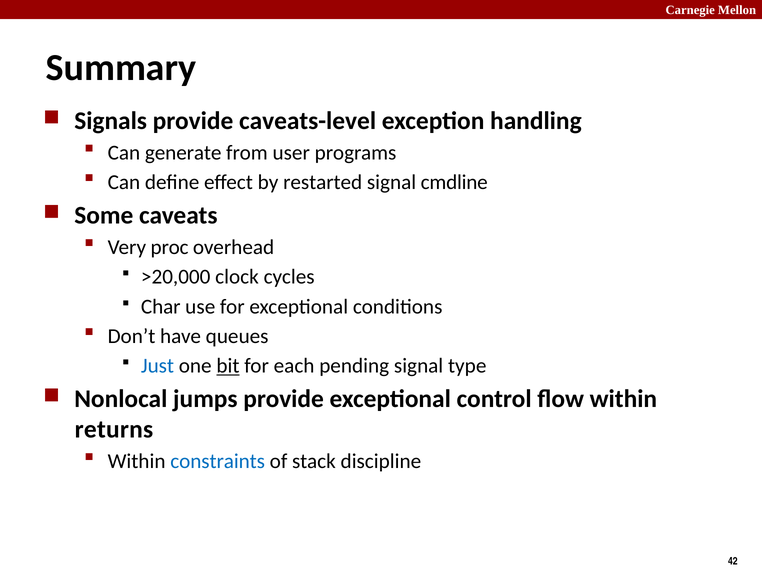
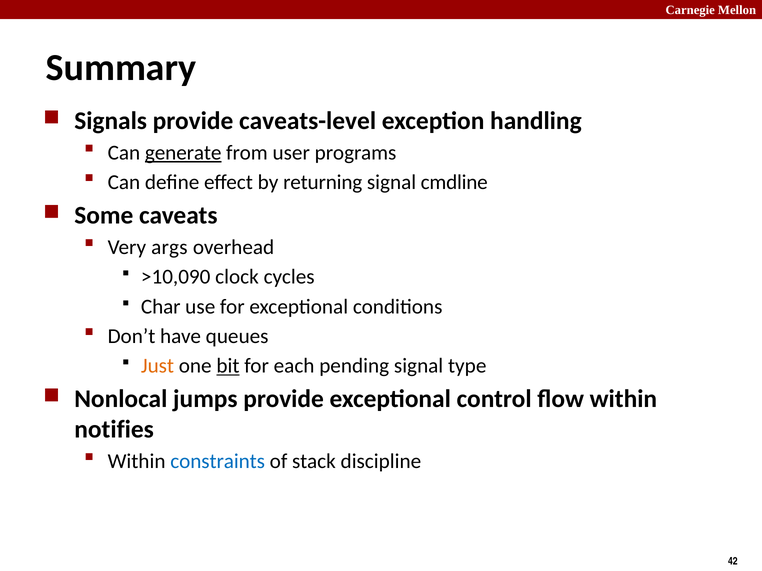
generate underline: none -> present (183, 153)
restarted: restarted -> returning (323, 182)
proc: proc -> args (169, 248)
>20,000: >20,000 -> >10,090 (176, 277)
Just colour: blue -> orange (157, 366)
returns: returns -> notifies (114, 430)
